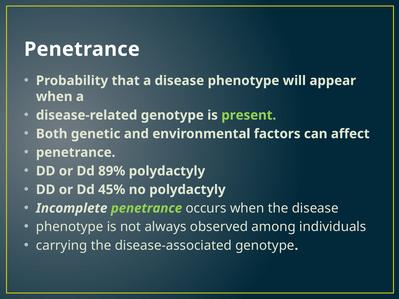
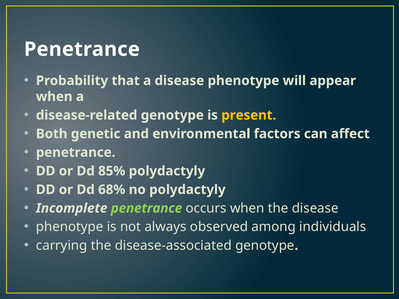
present colour: light green -> yellow (249, 115)
89%: 89% -> 85% (112, 171)
45%: 45% -> 68% (112, 190)
